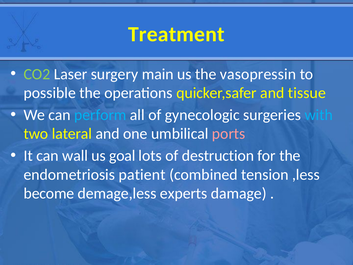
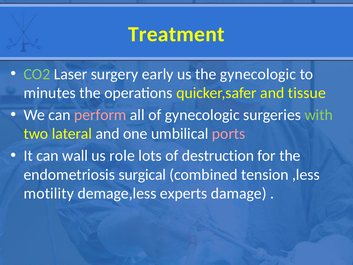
main: main -> early (158, 74)
the vasopressin: vasopressin -> gynecologic (258, 74)
possible: possible -> minutes (50, 93)
perform colour: light blue -> pink (100, 115)
with colour: light blue -> light green (319, 115)
goal: goal -> role (122, 156)
patient: patient -> surgical (142, 174)
become: become -> motility (49, 193)
